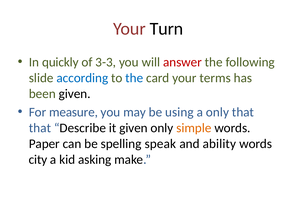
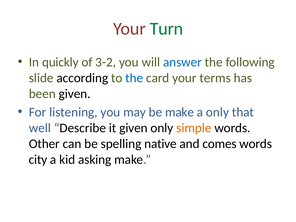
Turn colour: black -> green (166, 29)
3-3: 3-3 -> 3-2 (106, 62)
answer colour: red -> blue (182, 62)
according colour: blue -> black (82, 78)
measure: measure -> listening (73, 112)
be using: using -> make (179, 112)
that: that -> well (40, 128)
Paper: Paper -> Other (44, 144)
speak: speak -> native (161, 144)
ability: ability -> comes (219, 144)
